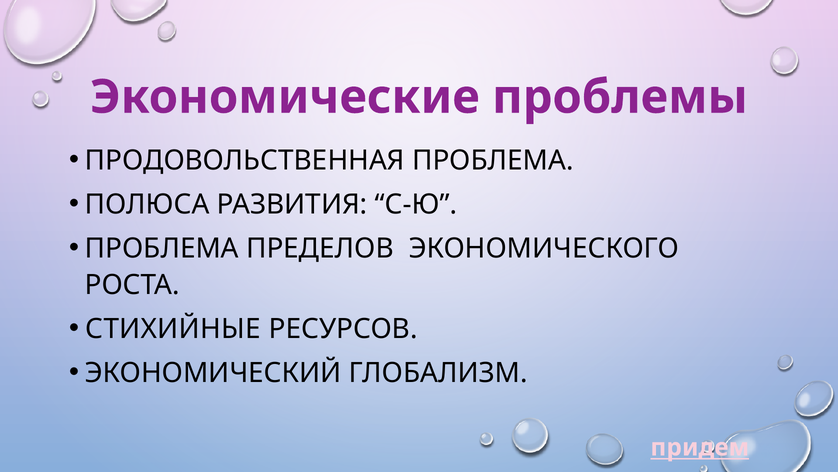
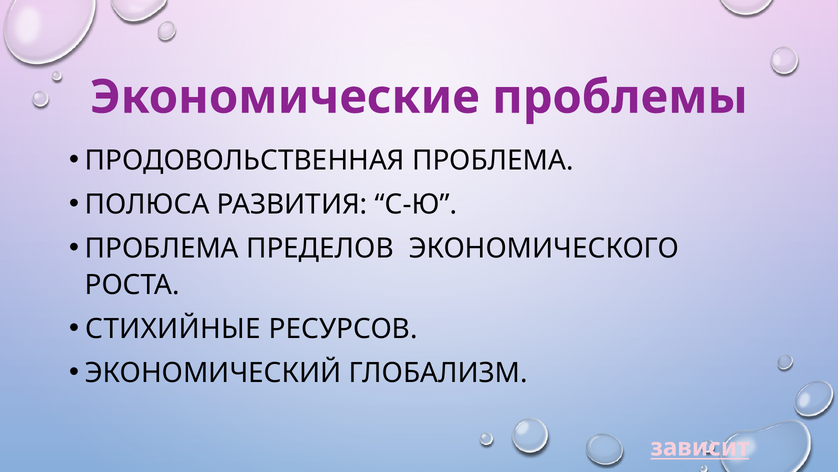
придем: придем -> зависит (700, 447)
